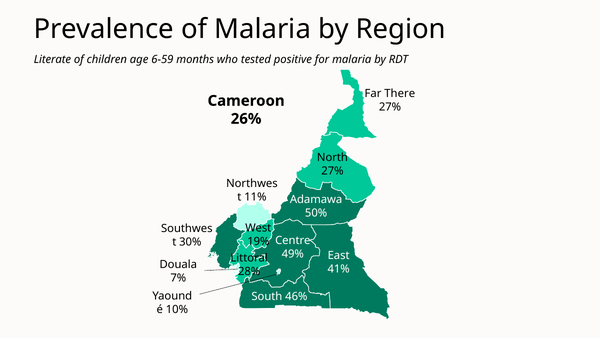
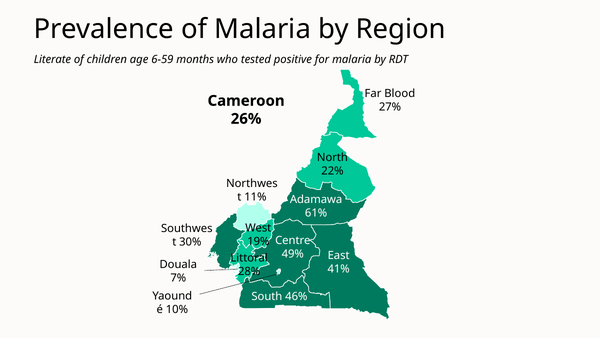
There: There -> Blood (400, 93)
27%: 27% -> 22% (332, 171)
50%: 50% -> 61% (316, 213)
